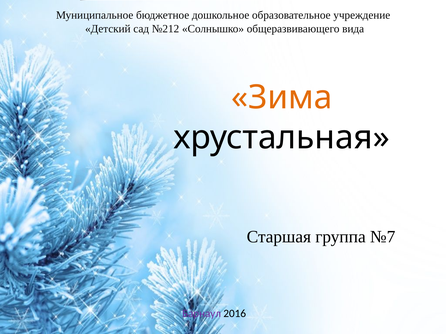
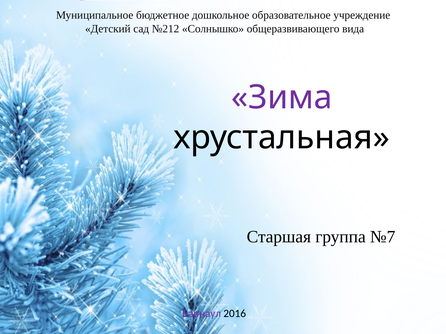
Зима colour: orange -> purple (282, 98)
